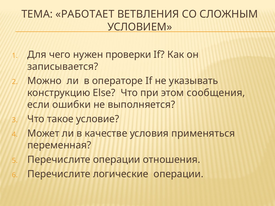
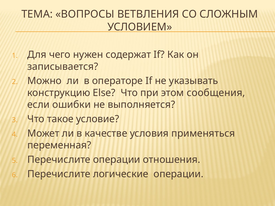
РАБОТАЕТ: РАБОТАЕТ -> ВОПРОСЫ (85, 14)
проверки: проверки -> содержат (128, 55)
